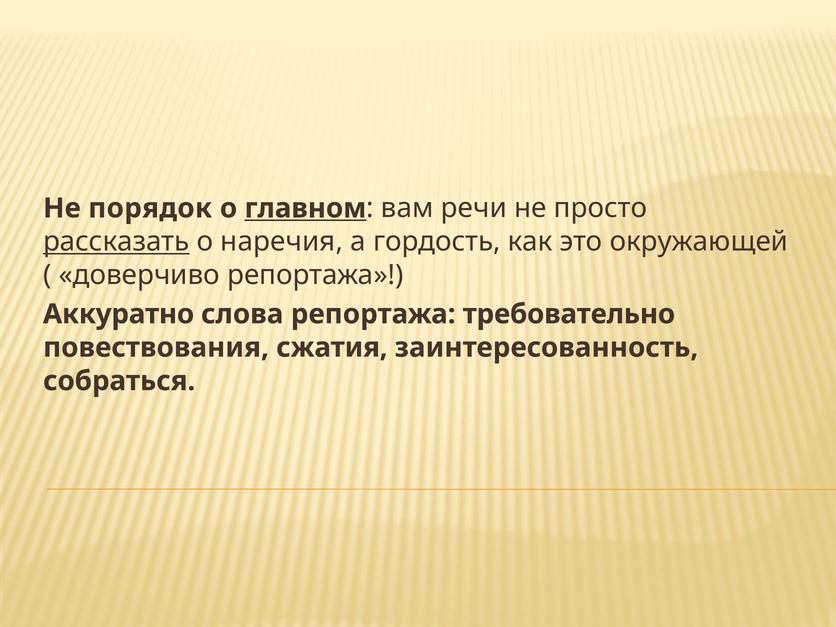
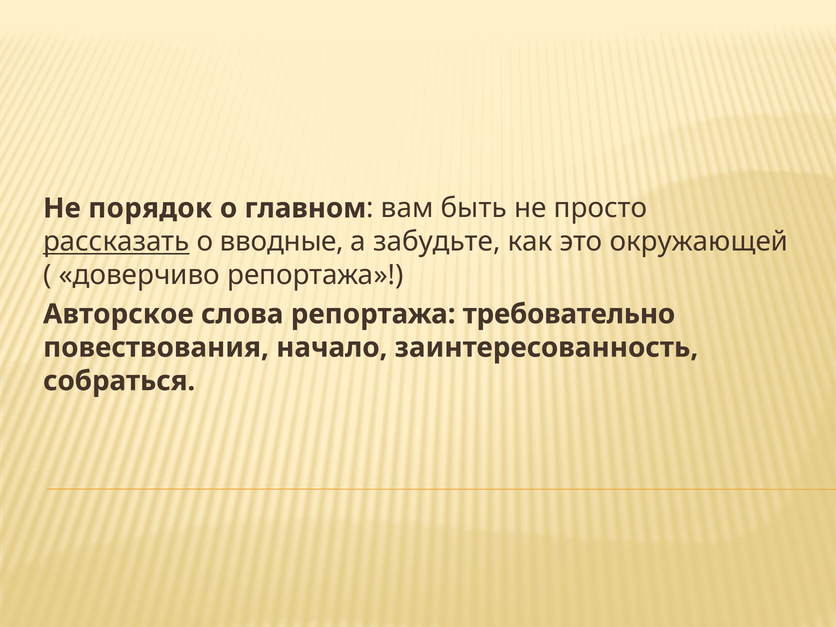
главном underline: present -> none (305, 208)
речи: речи -> быть (474, 208)
наречия: наречия -> вводные (282, 242)
гордость: гордость -> забудьте (437, 242)
Аккуратно: Аккуратно -> Авторское (118, 314)
сжатия: сжатия -> начало (332, 348)
